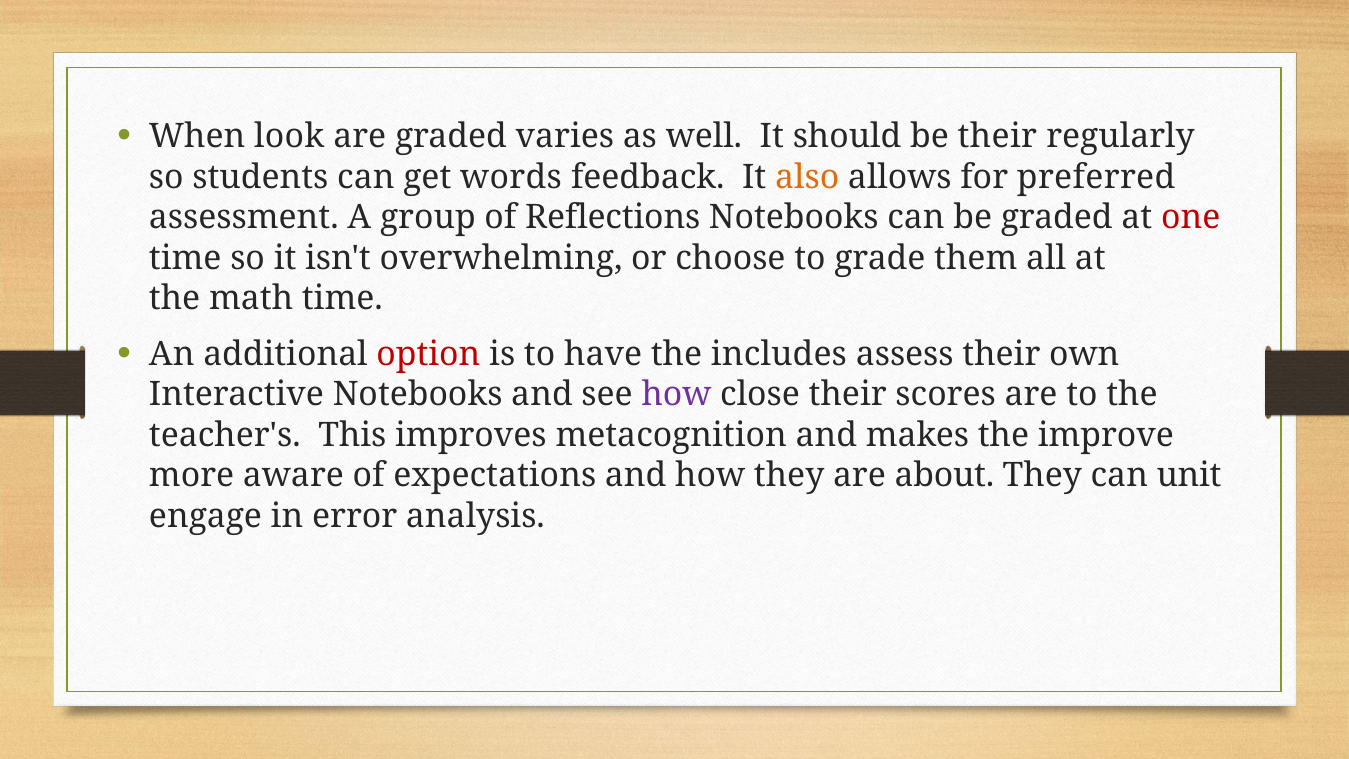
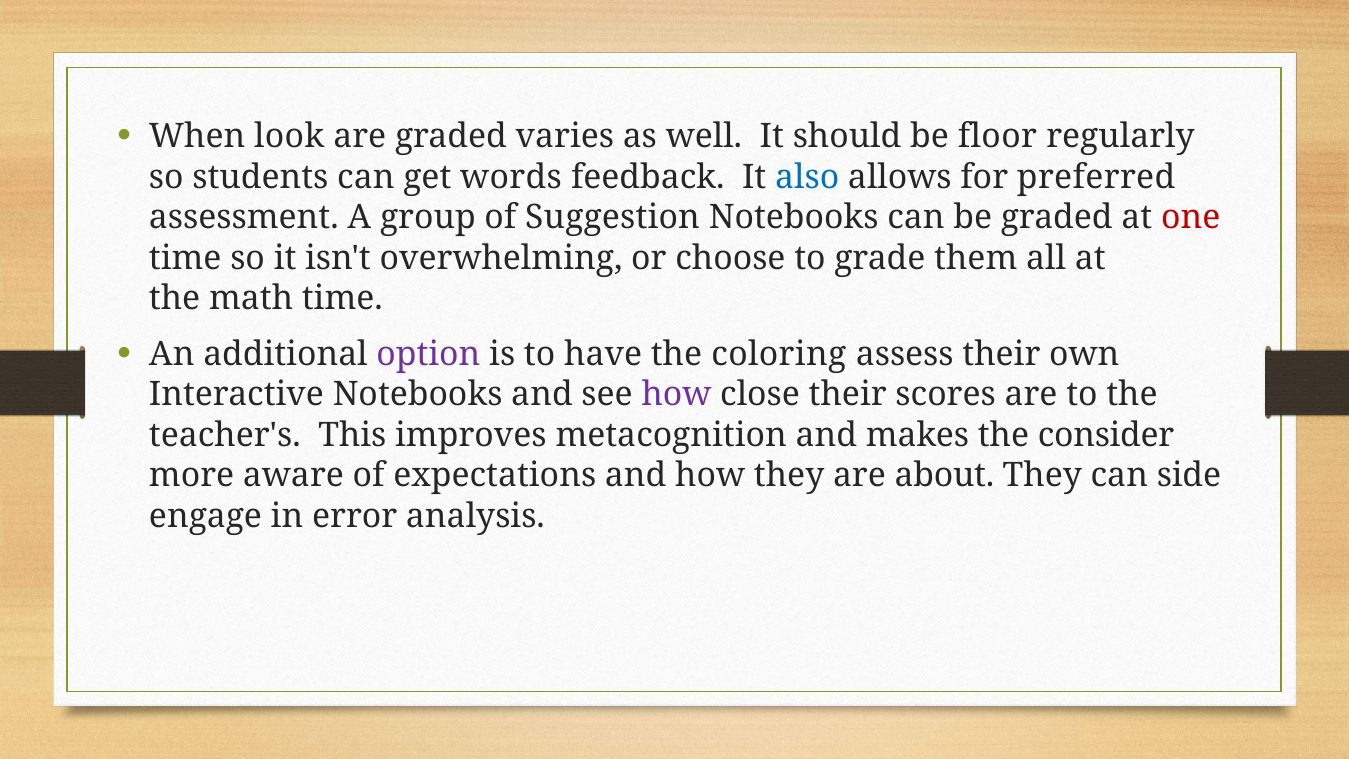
be their: their -> floor (997, 136)
also colour: orange -> blue (807, 177)
Reflections: Reflections -> Suggestion (613, 217)
option colour: red -> purple (428, 354)
includes: includes -> coloring (779, 354)
improve: improve -> consider (1106, 435)
unit: unit -> side (1189, 475)
